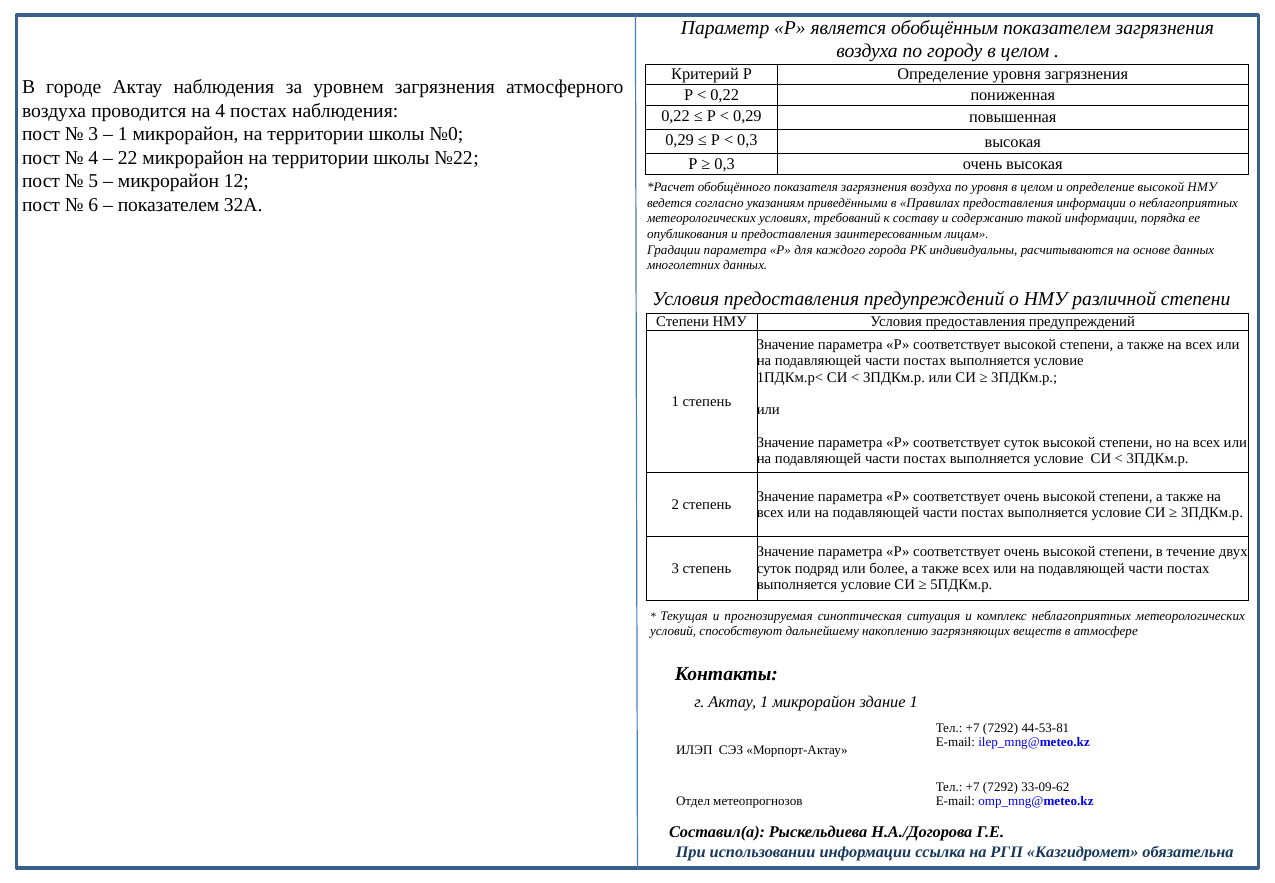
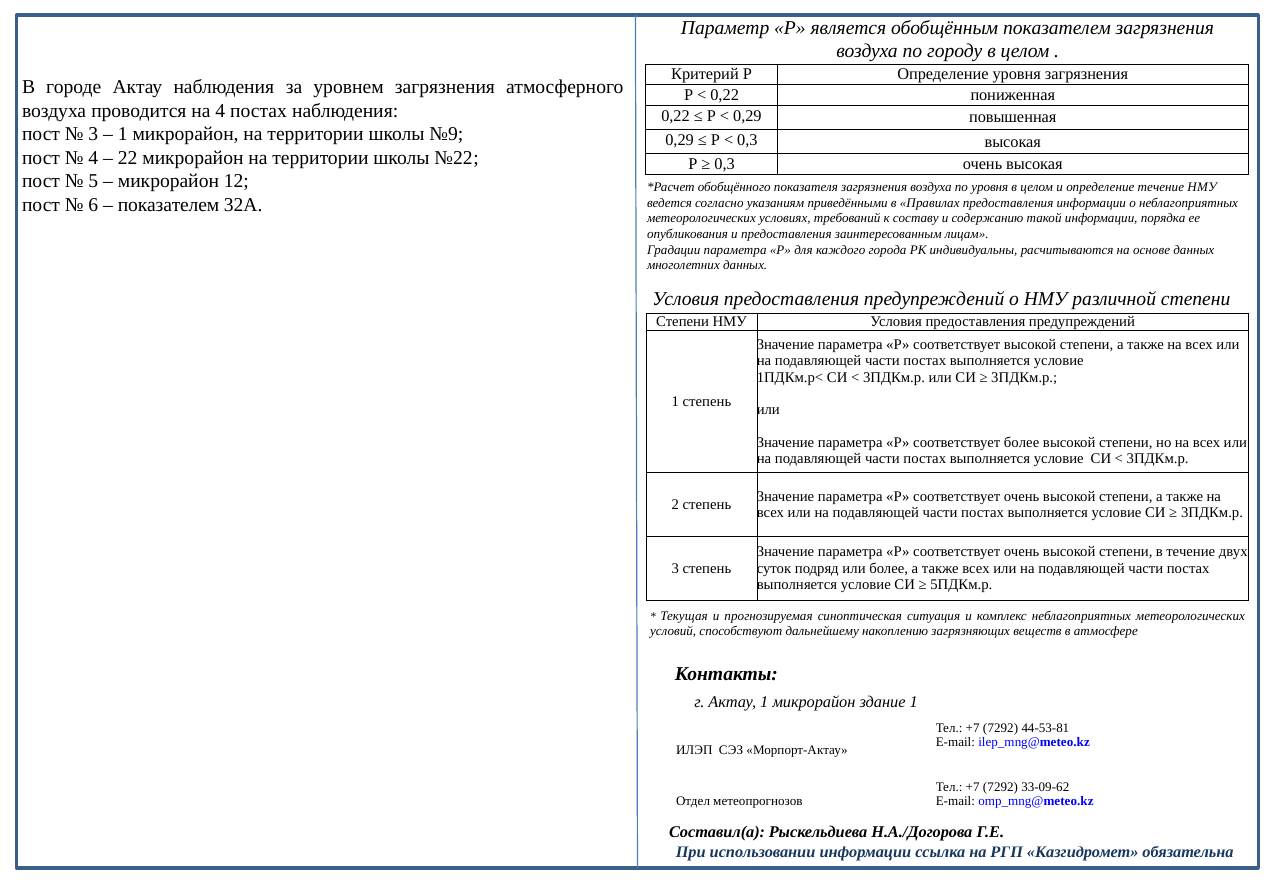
№0: №0 -> №9 (446, 134)
определение высокой: высокой -> течение (1161, 187)
соответствует суток: суток -> более (1022, 442)
